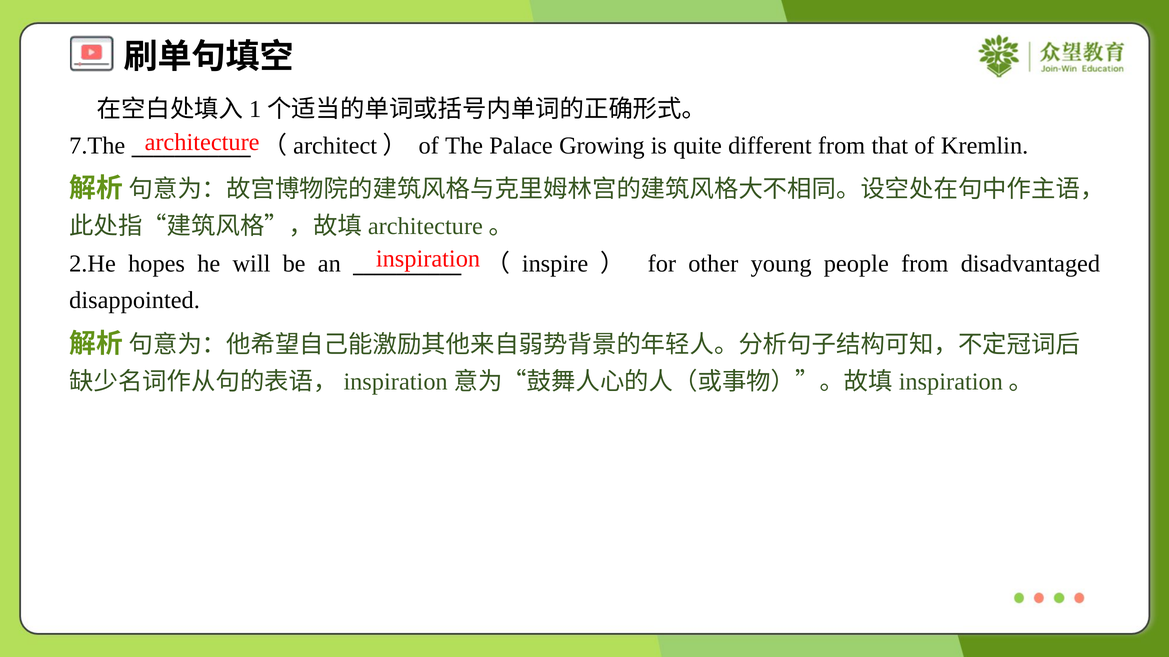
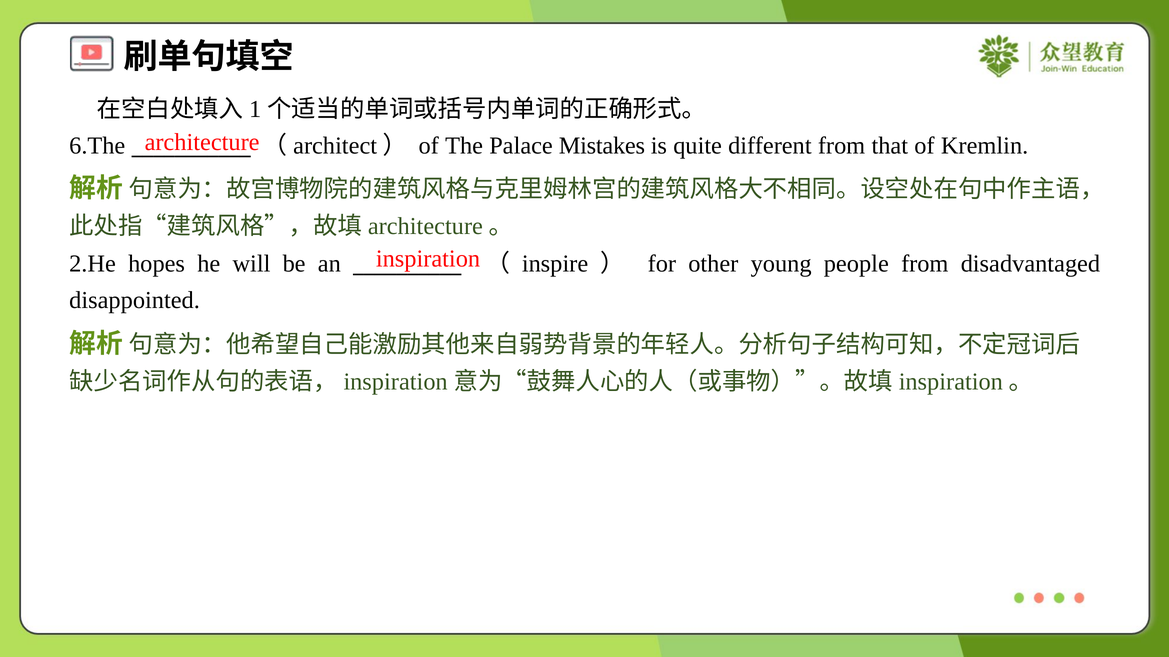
7.The: 7.The -> 6.The (97, 146)
Growing: Growing -> Mistakes (602, 146)
